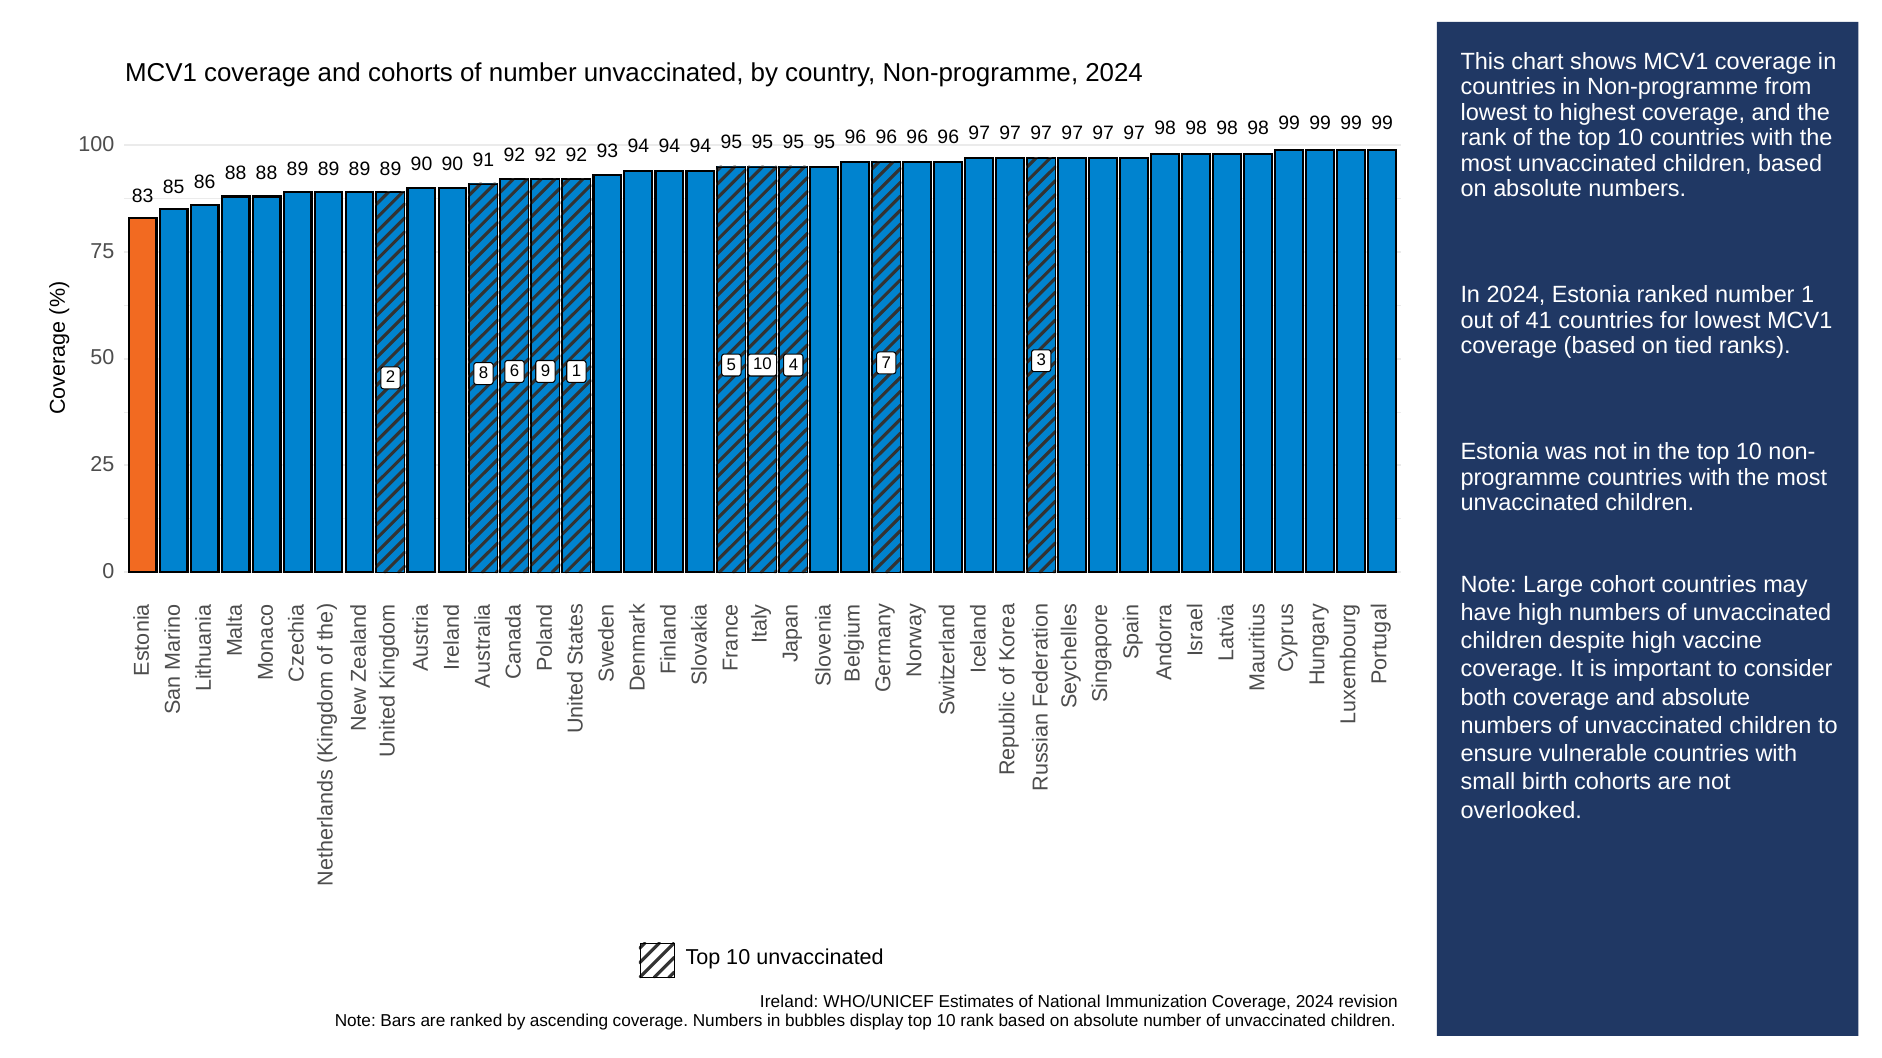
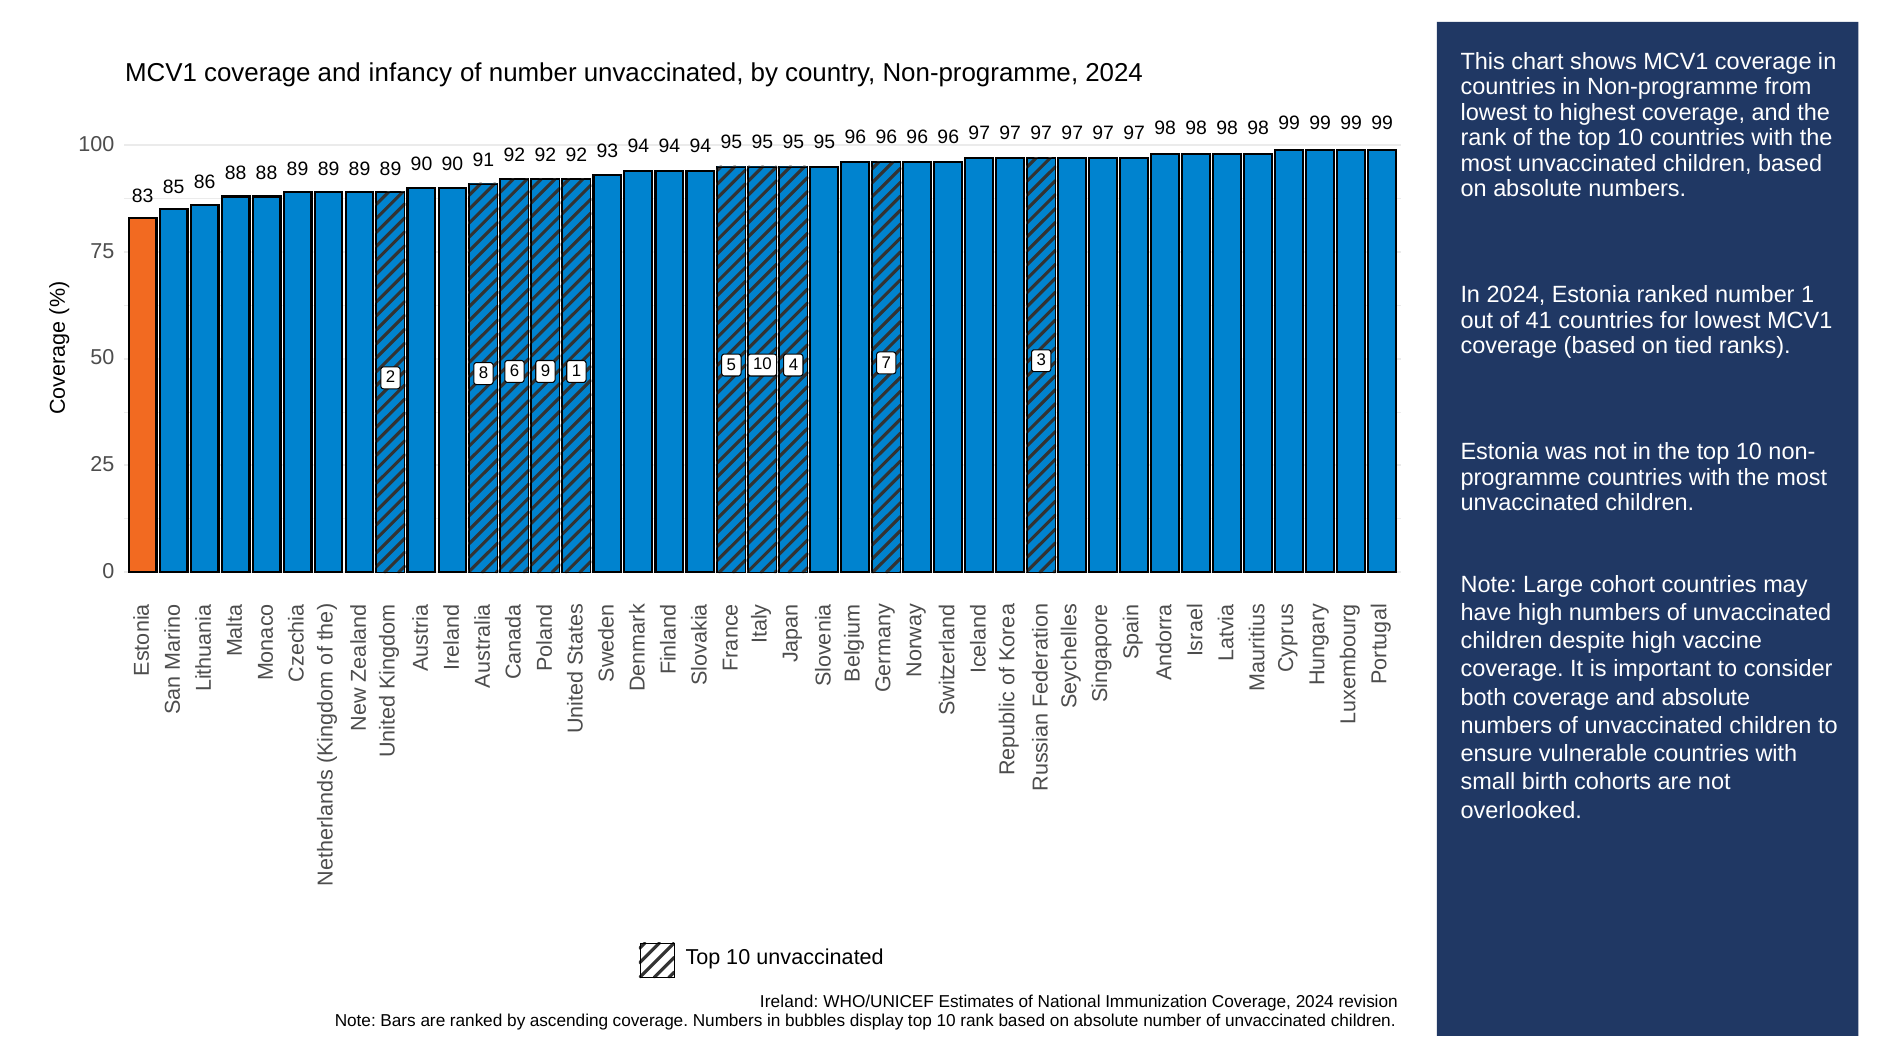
and cohorts: cohorts -> infancy (410, 73)
